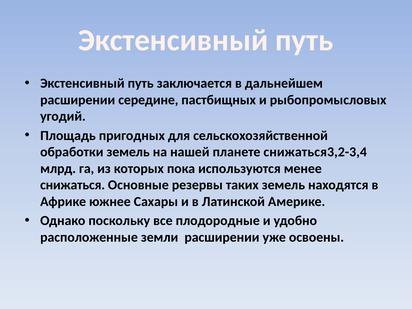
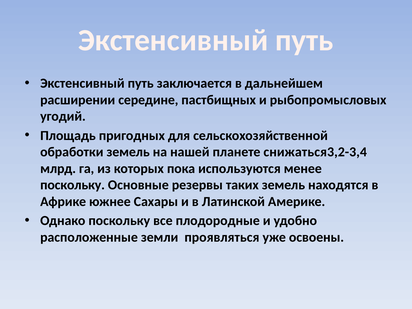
снижаться: снижаться -> поскольку (73, 185)
земли расширении: расширении -> проявляться (222, 237)
